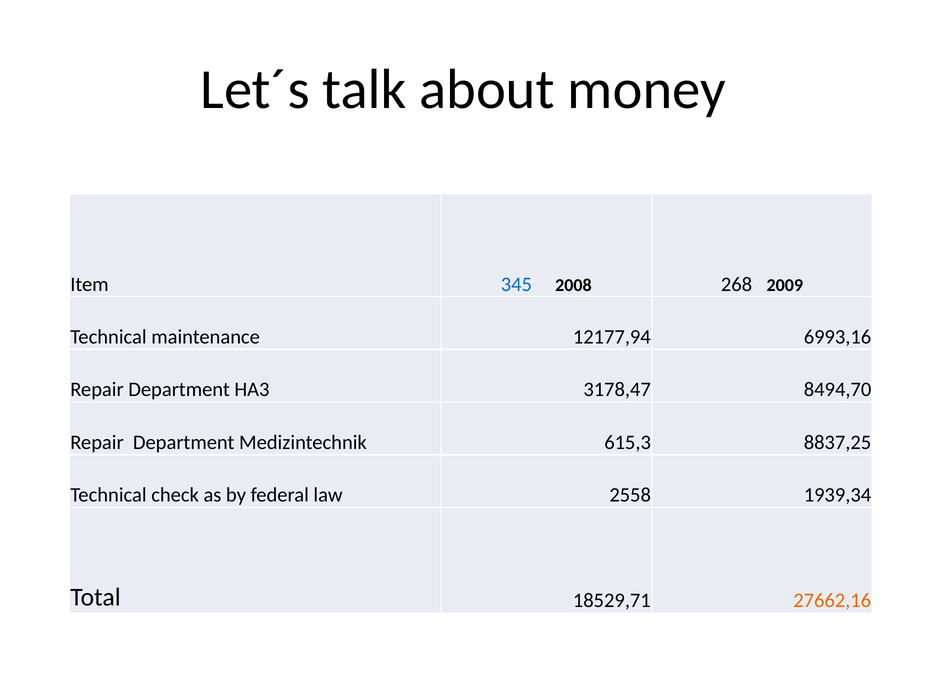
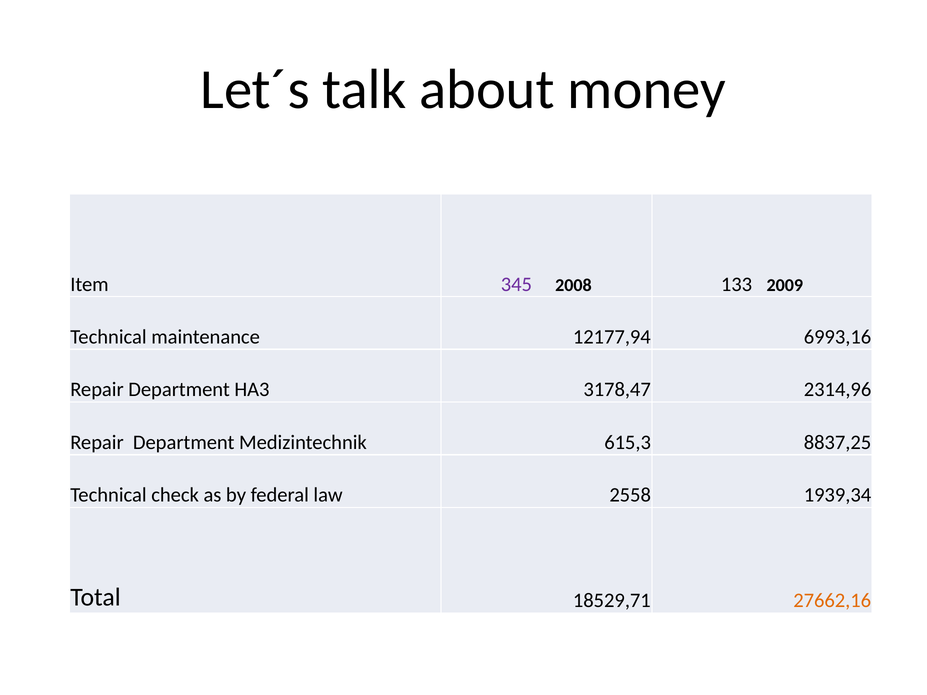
345 colour: blue -> purple (516, 284)
268: 268 -> 133 (737, 284)
8494,70: 8494,70 -> 2314,96 (838, 390)
